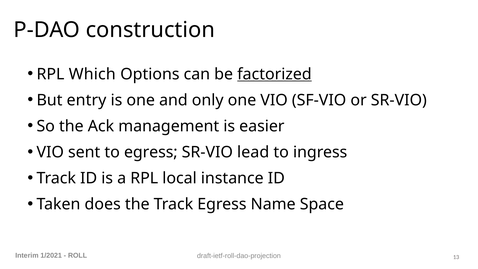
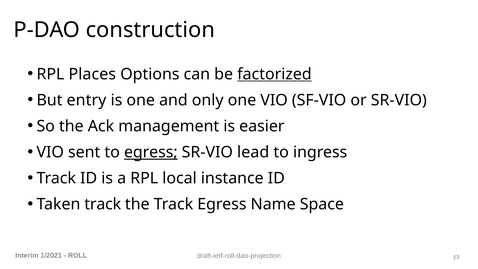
Which: Which -> Places (92, 74)
egress underline: none -> present (151, 152)
Taken does: does -> track (103, 204)
